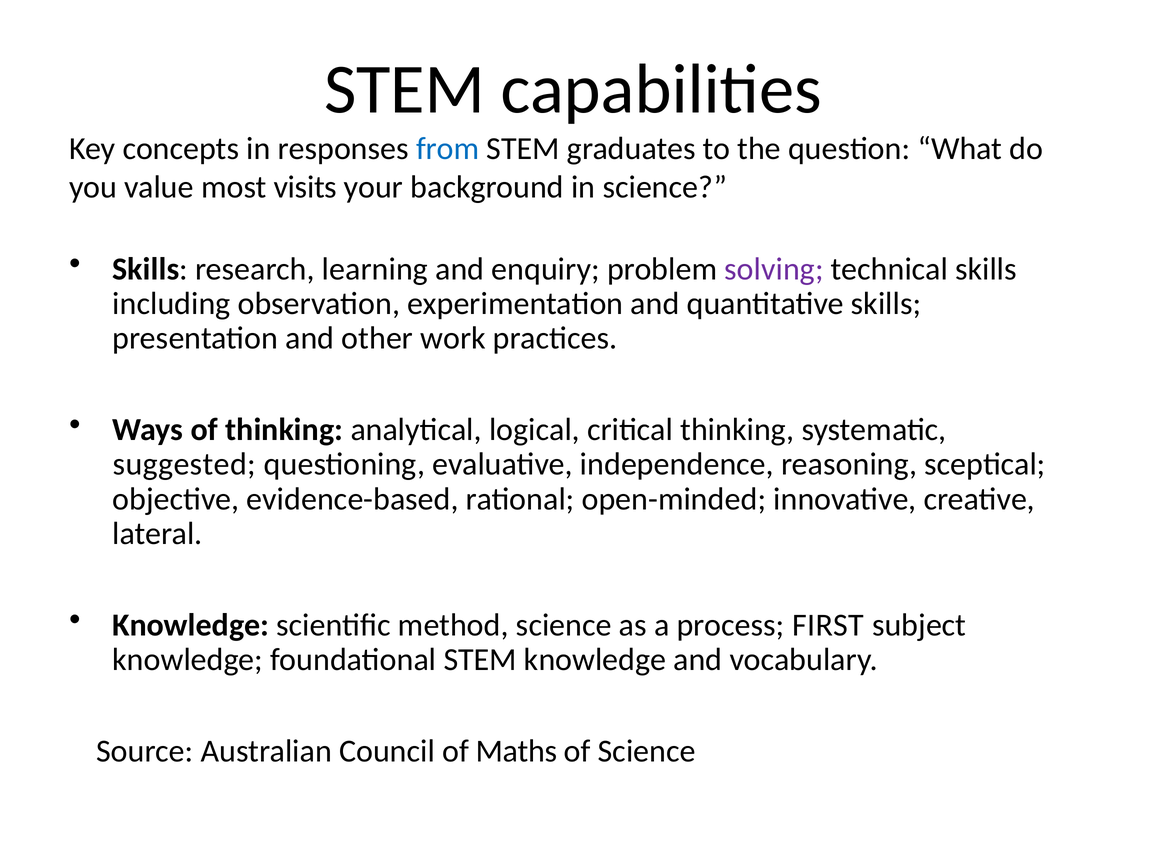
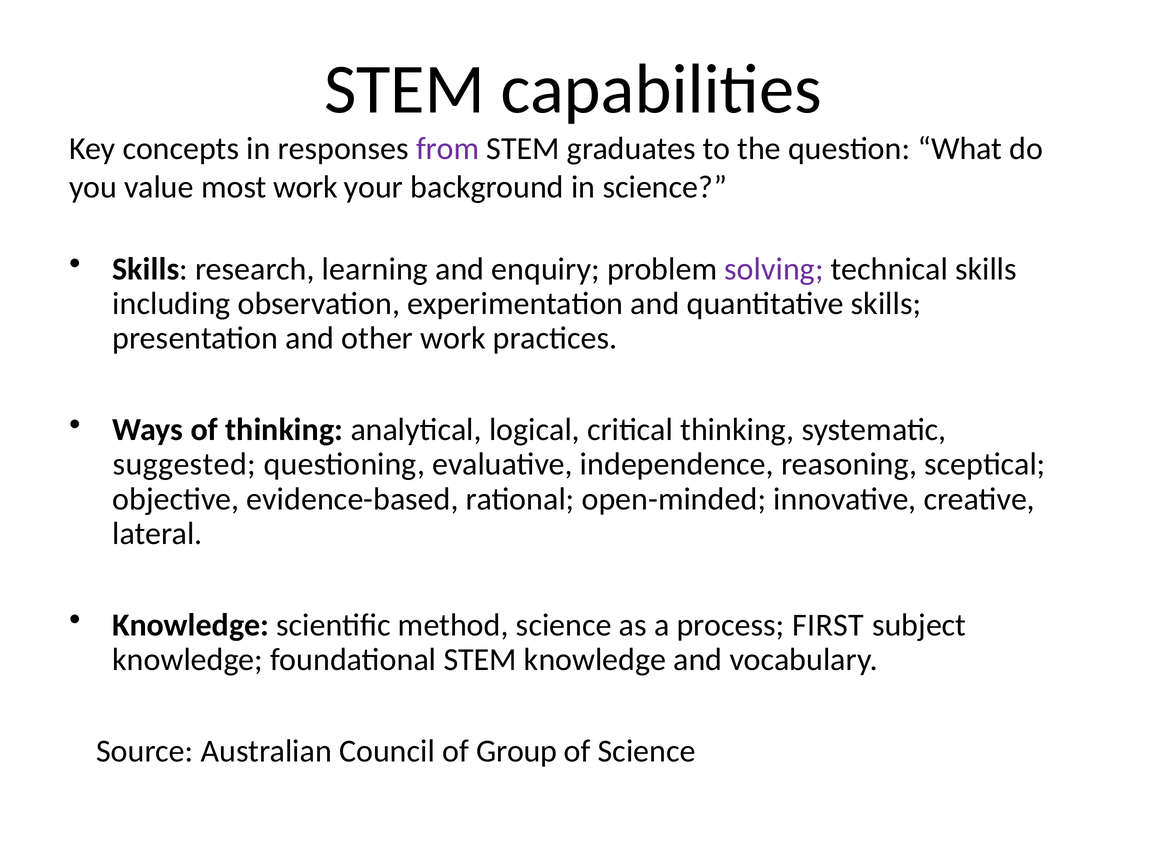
from colour: blue -> purple (448, 148)
most visits: visits -> work (305, 187)
Maths: Maths -> Group (517, 751)
